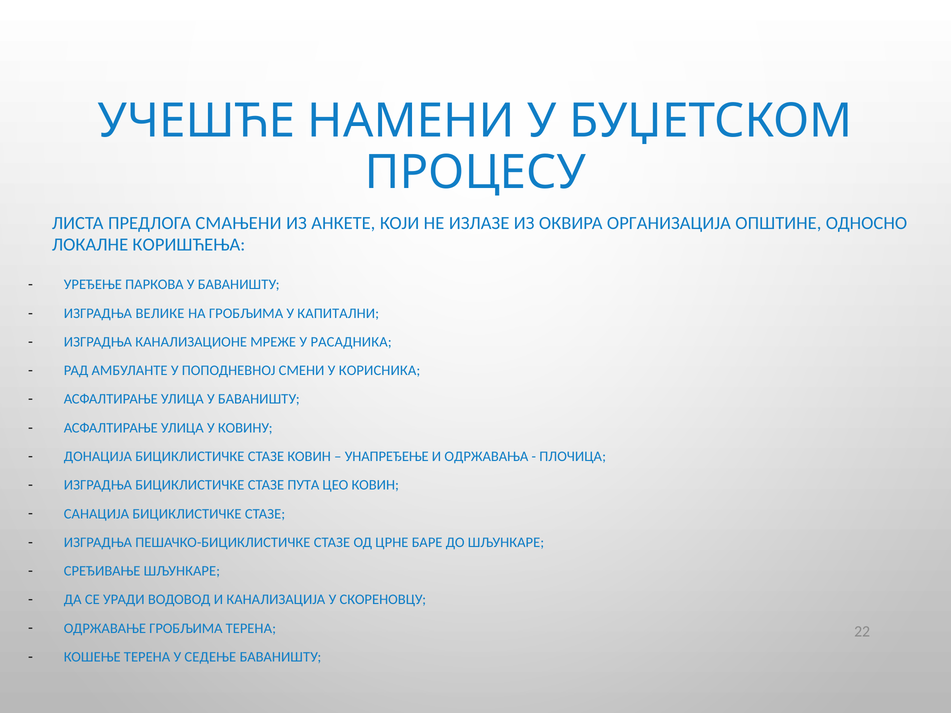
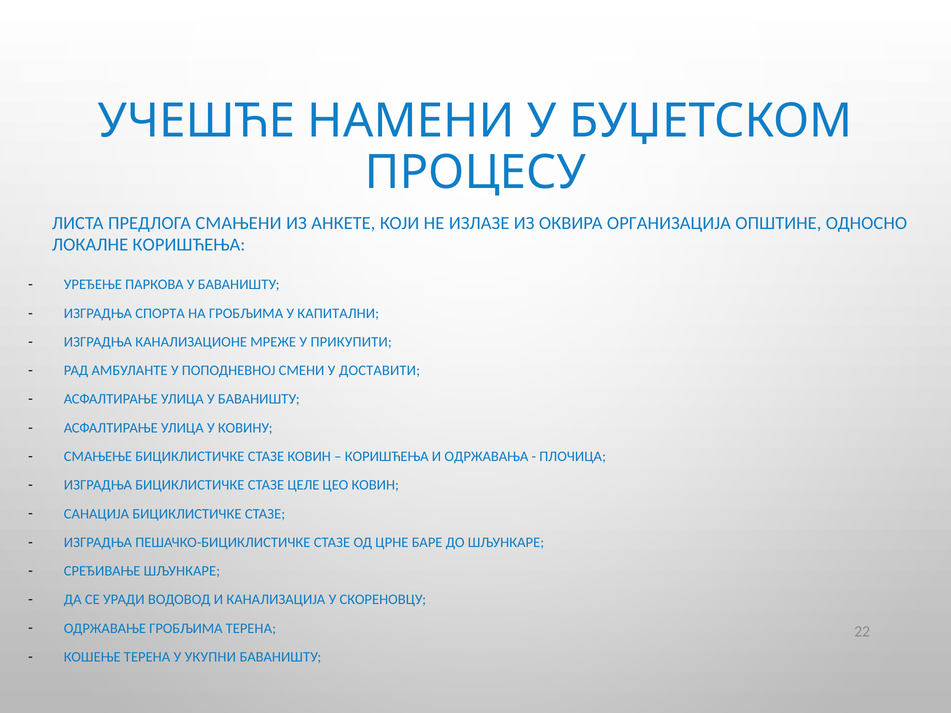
ВЕЛИКЕ: ВЕЛИКЕ -> СПОРТА (160, 313)
РАСАДНИКА: РАСАДНИКА -> ПРИКУПИТИ (351, 342)
КОРИСНИКА: КОРИСНИКА -> ДОСТАВИТИ (380, 371)
ДОНАЦИЈА: ДОНАЦИЈА -> СМАЊЕЊЕ (98, 457)
УНАПРЕЂЕЊЕ: УНАПРЕЂЕЊЕ -> КОРИШЋЕЊА (387, 457)
ПУТА: ПУТА -> ЦЕЛЕ (303, 485)
СЕДЕЊЕ: СЕДЕЊЕ -> УКУПНИ (210, 657)
